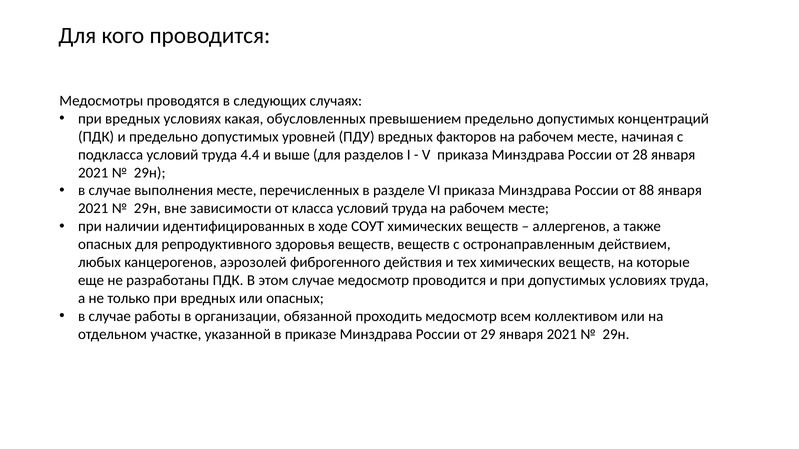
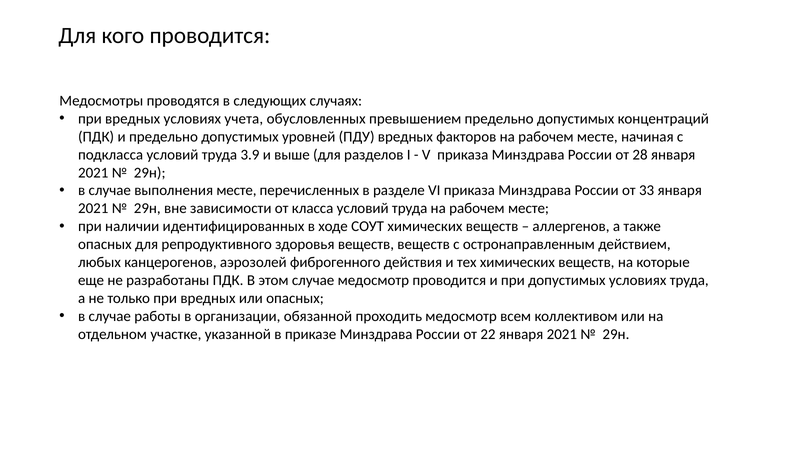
какая: какая -> учета (244, 119)
4.4: 4.4 -> 3.9 (250, 155)
88: 88 -> 33 (647, 191)
29: 29 -> 22 (488, 335)
